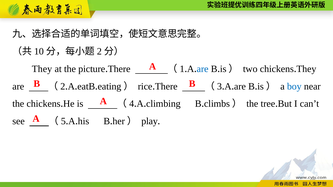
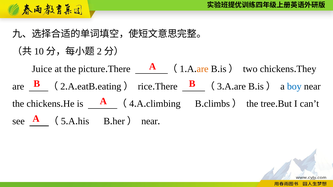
They: They -> Juice (42, 69)
are colour: blue -> orange (203, 69)
play: play -> near (150, 121)
